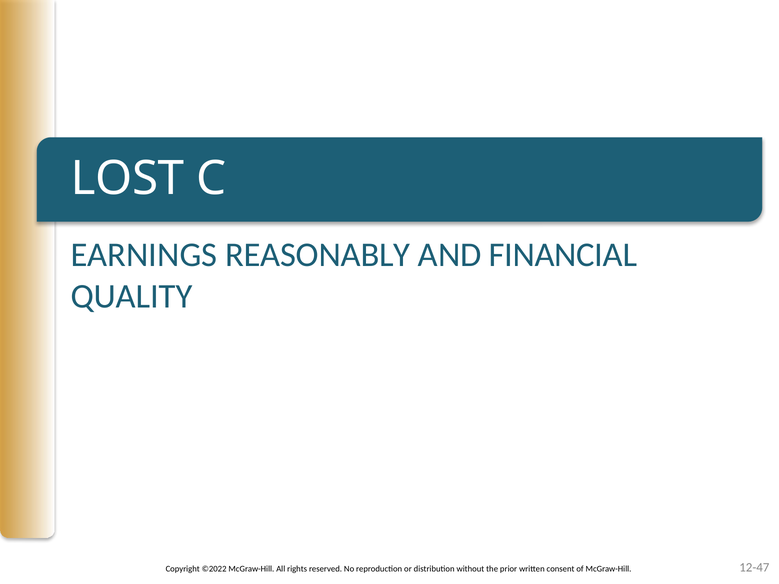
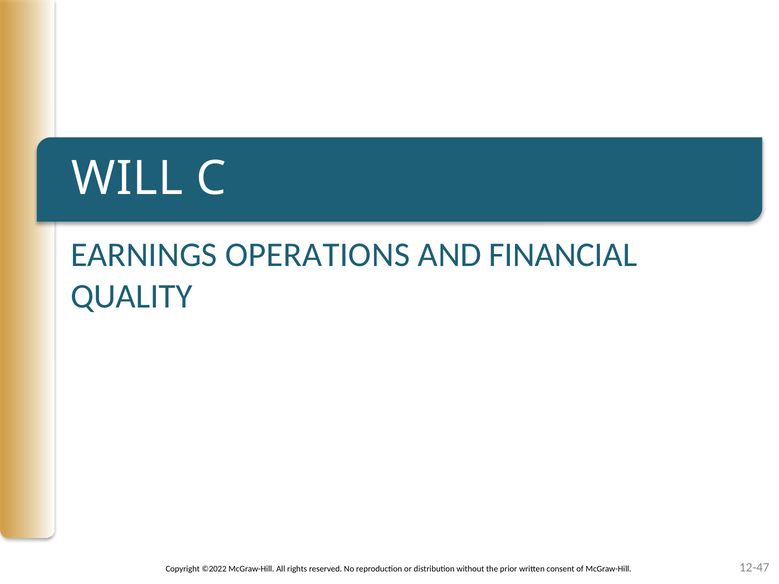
LOST: LOST -> WILL (127, 179)
REASONABLY: REASONABLY -> OPERATIONS (318, 255)
